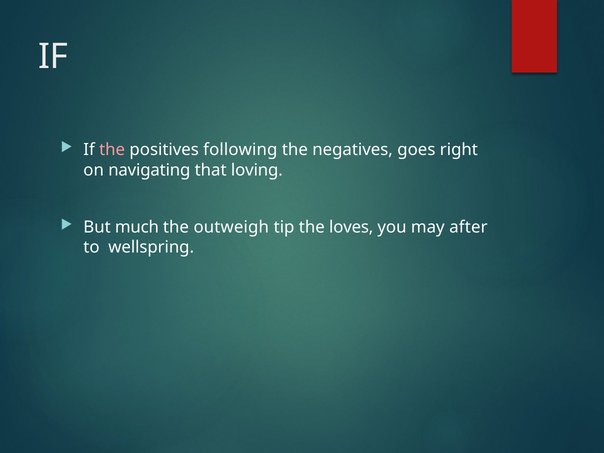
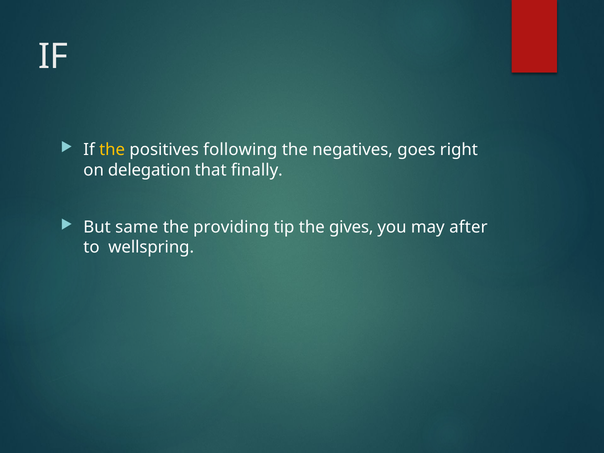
the colour: pink -> yellow (112, 150)
navigating: navigating -> delegation (149, 170)
loving: loving -> finally (257, 170)
much: much -> same (137, 227)
outweigh: outweigh -> providing (231, 227)
loves: loves -> gives (351, 227)
